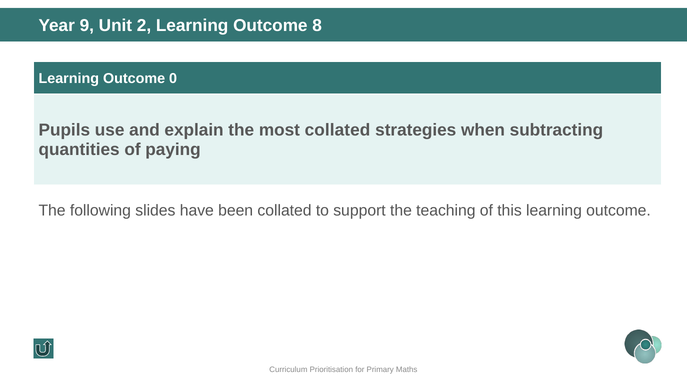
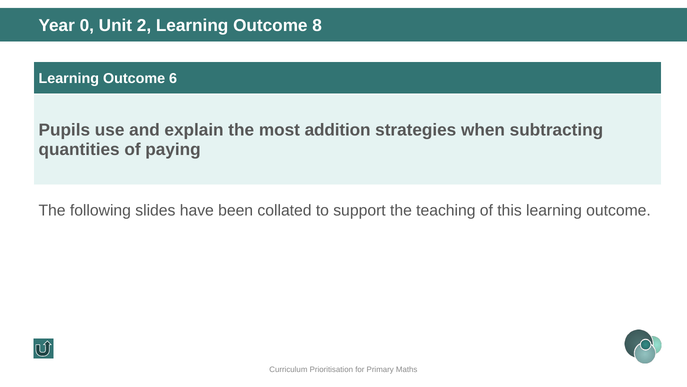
9: 9 -> 0 (87, 26)
0: 0 -> 6 (173, 78)
most collated: collated -> addition (338, 130)
